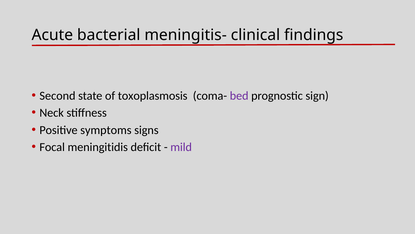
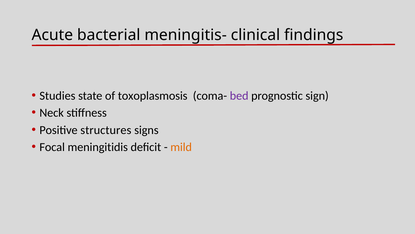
Second: Second -> Studies (57, 96)
symptoms: symptoms -> structures (106, 130)
mild colour: purple -> orange (181, 147)
